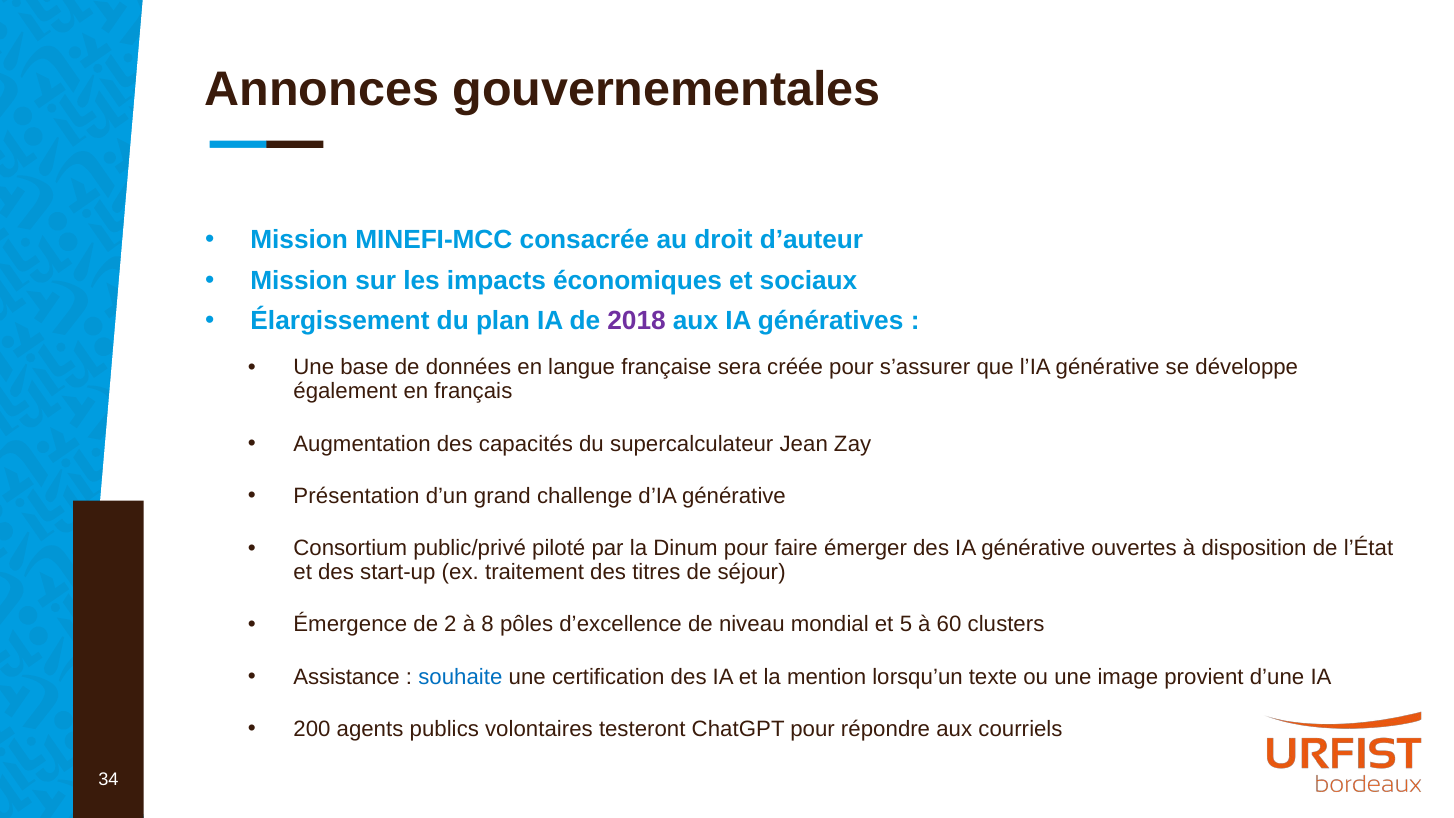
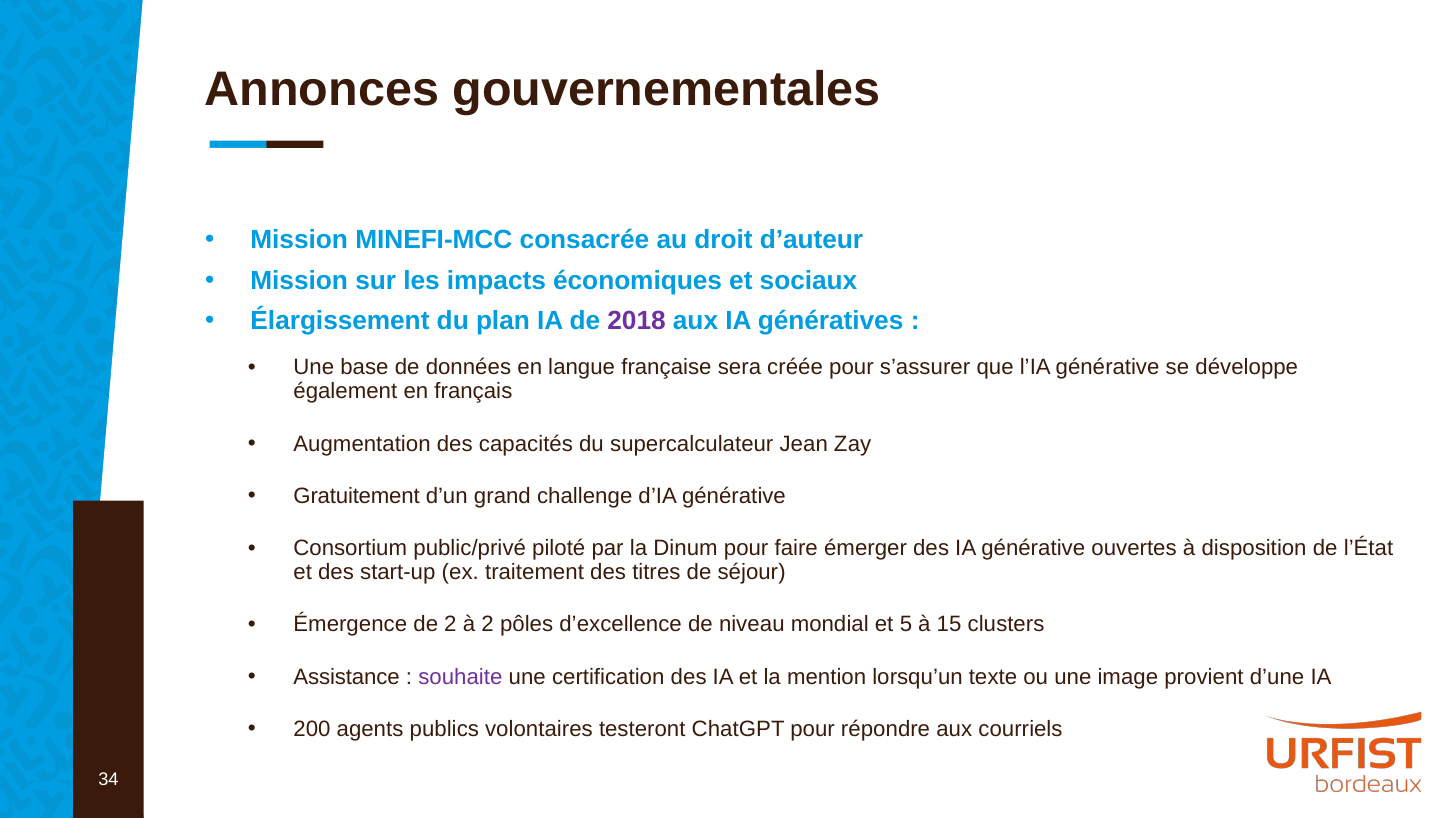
Présentation: Présentation -> Gratuitement (357, 496)
à 8: 8 -> 2 (488, 625)
60: 60 -> 15 (949, 625)
souhaite colour: blue -> purple (460, 677)
